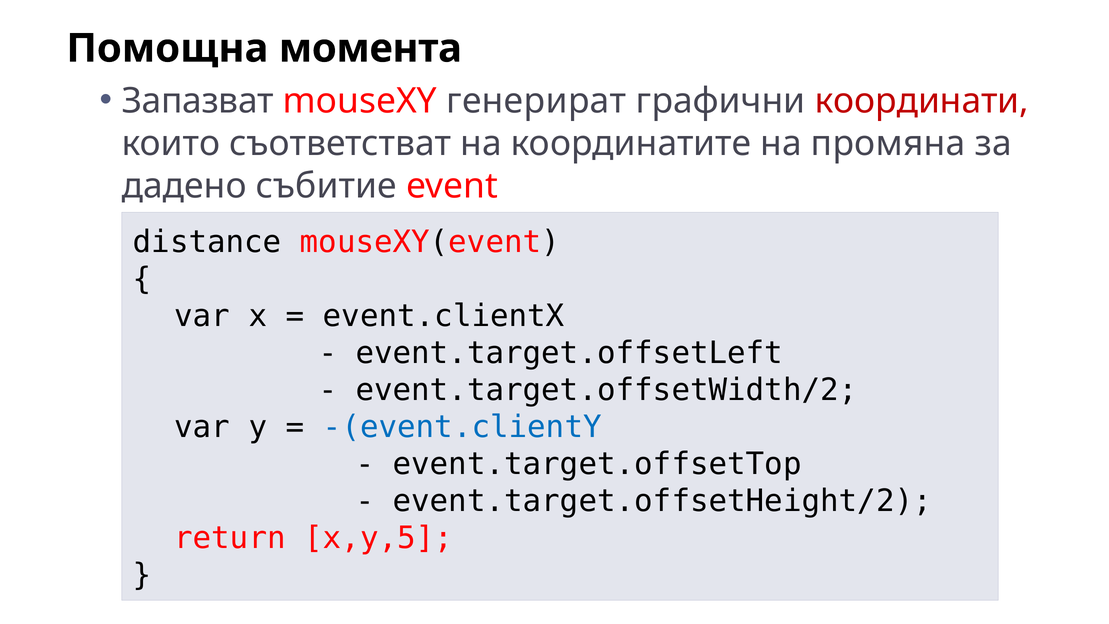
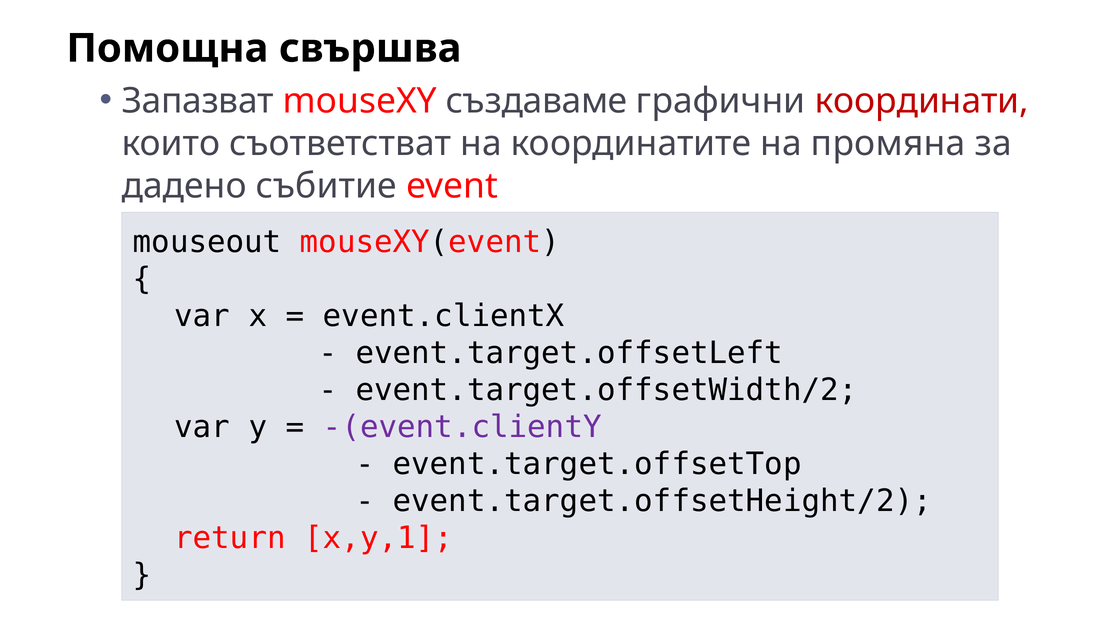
момента: момента -> свършва (370, 48)
генерират: генерират -> създаваме (537, 101)
distance: distance -> mouseout (207, 242)
-(event.clientY colour: blue -> purple (462, 427)
x,y,5: x,y,5 -> x,y,1 (379, 538)
